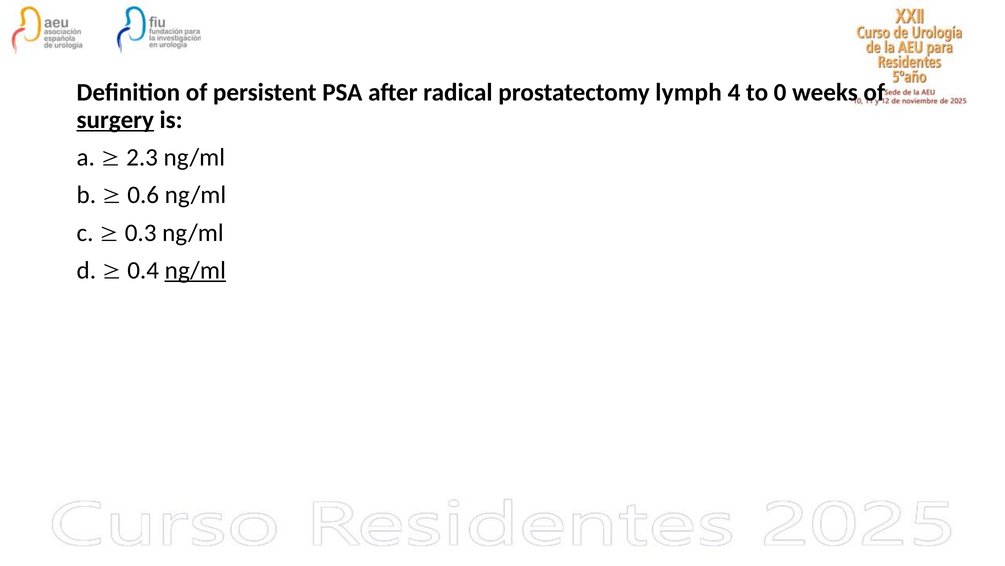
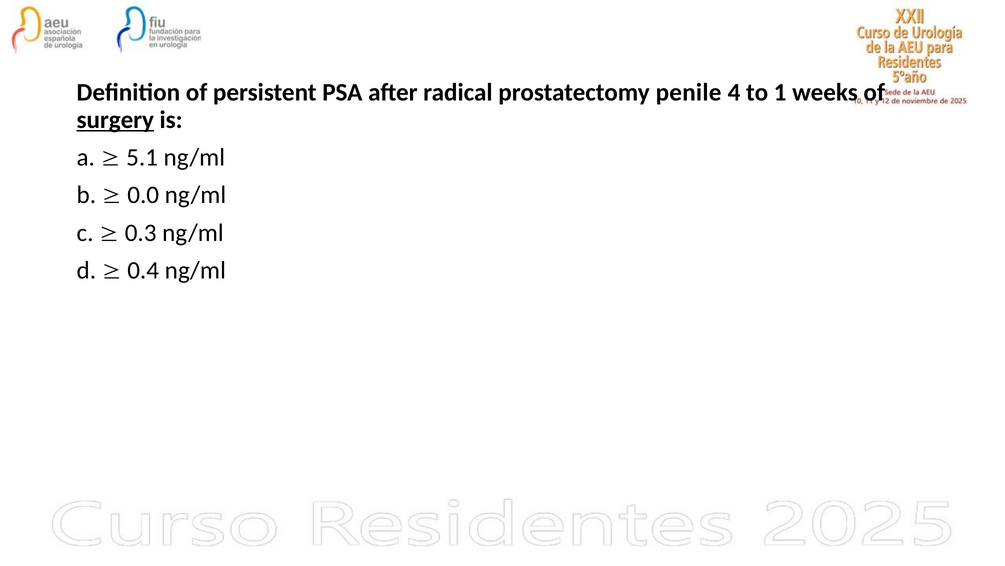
lymph: lymph -> penile (689, 93)
0: 0 -> 1 (780, 93)
2.3: 2.3 -> 5.1 (142, 157)
0.6: 0.6 -> 0.0 (143, 195)
ng/ml underline: present -> none (195, 270)
